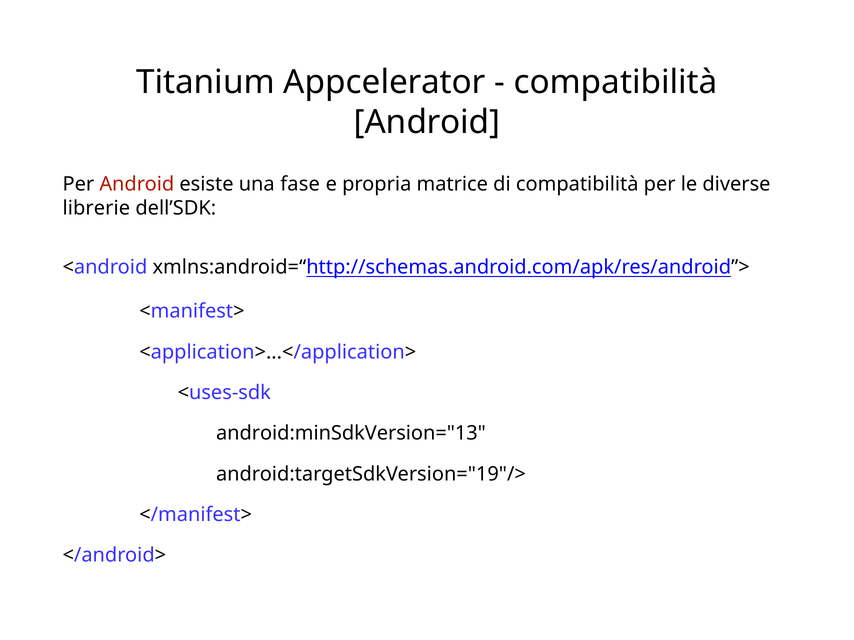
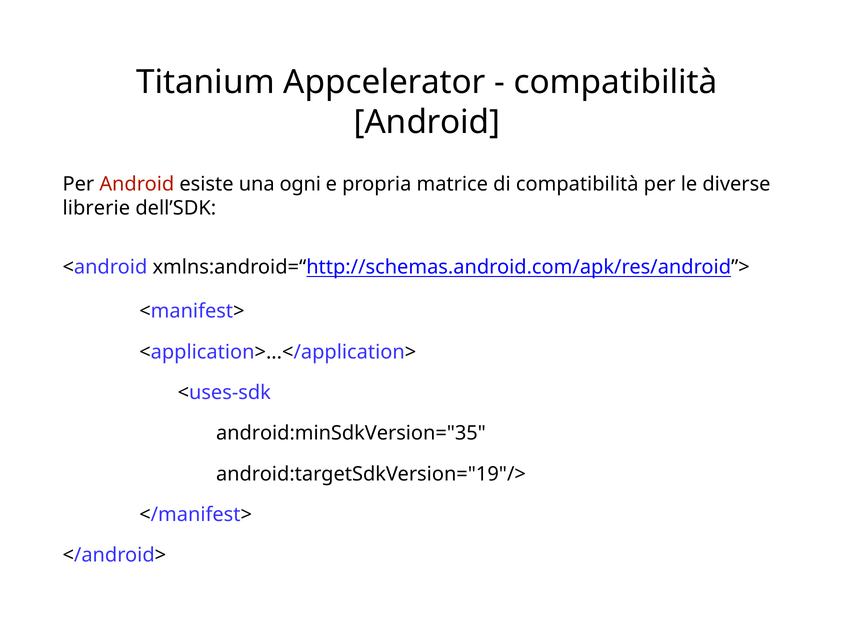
fase: fase -> ogni (300, 184)
android:minSdkVersion="13: android:minSdkVersion="13 -> android:minSdkVersion="35 (351, 434)
